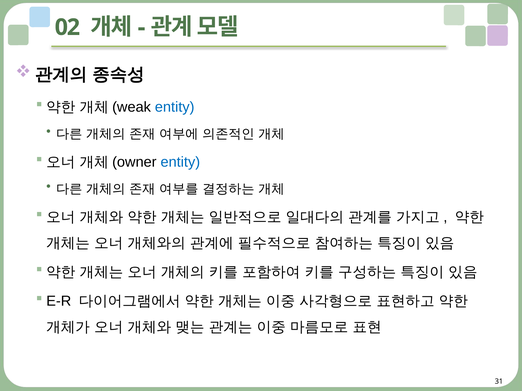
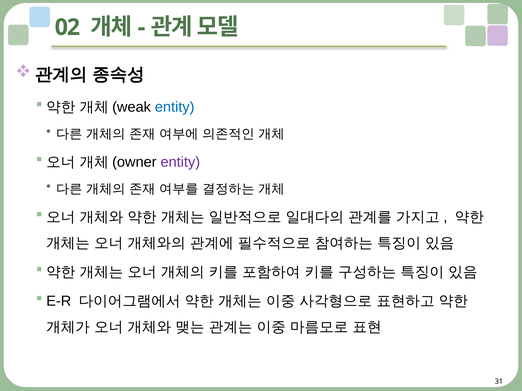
entity colour: blue -> purple (180, 162)
